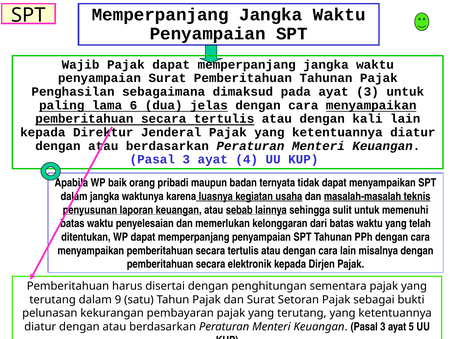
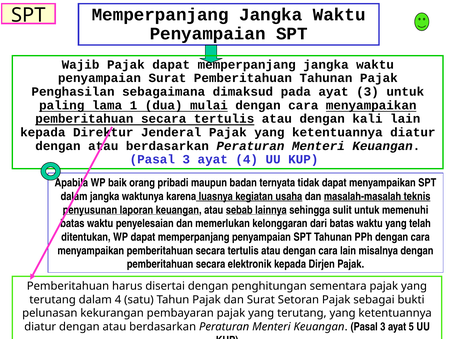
6: 6 -> 1 (133, 105)
jelas: jelas -> mulai (209, 105)
dalam 9: 9 -> 4 (118, 300)
